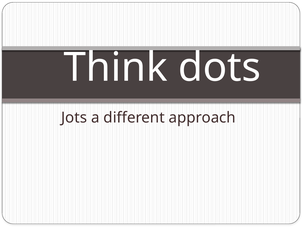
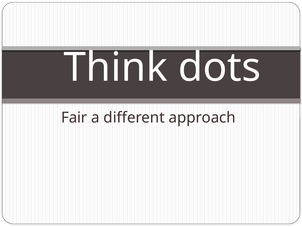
Jots: Jots -> Fair (74, 117)
